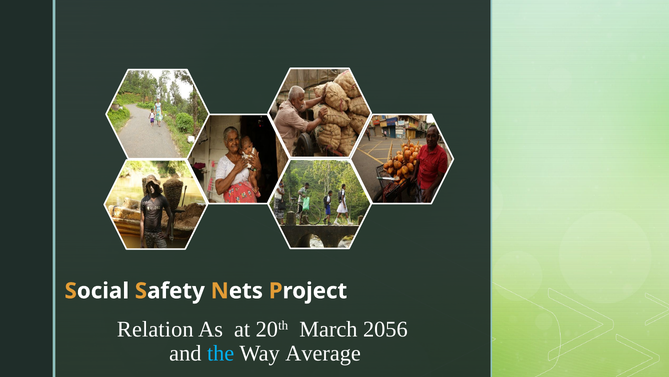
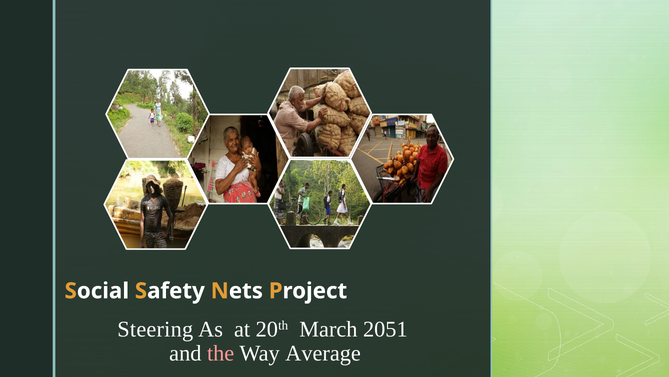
Relation: Relation -> Steering (155, 329)
2056: 2056 -> 2051 (385, 329)
the colour: light blue -> pink (221, 353)
